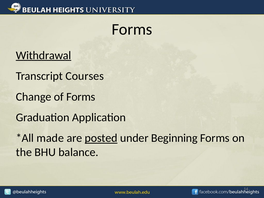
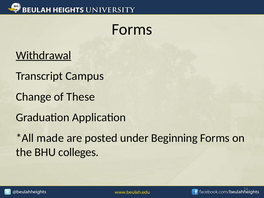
Courses: Courses -> Campus (85, 76)
of Forms: Forms -> These (81, 97)
posted underline: present -> none (101, 138)
balance: balance -> colleges (79, 152)
